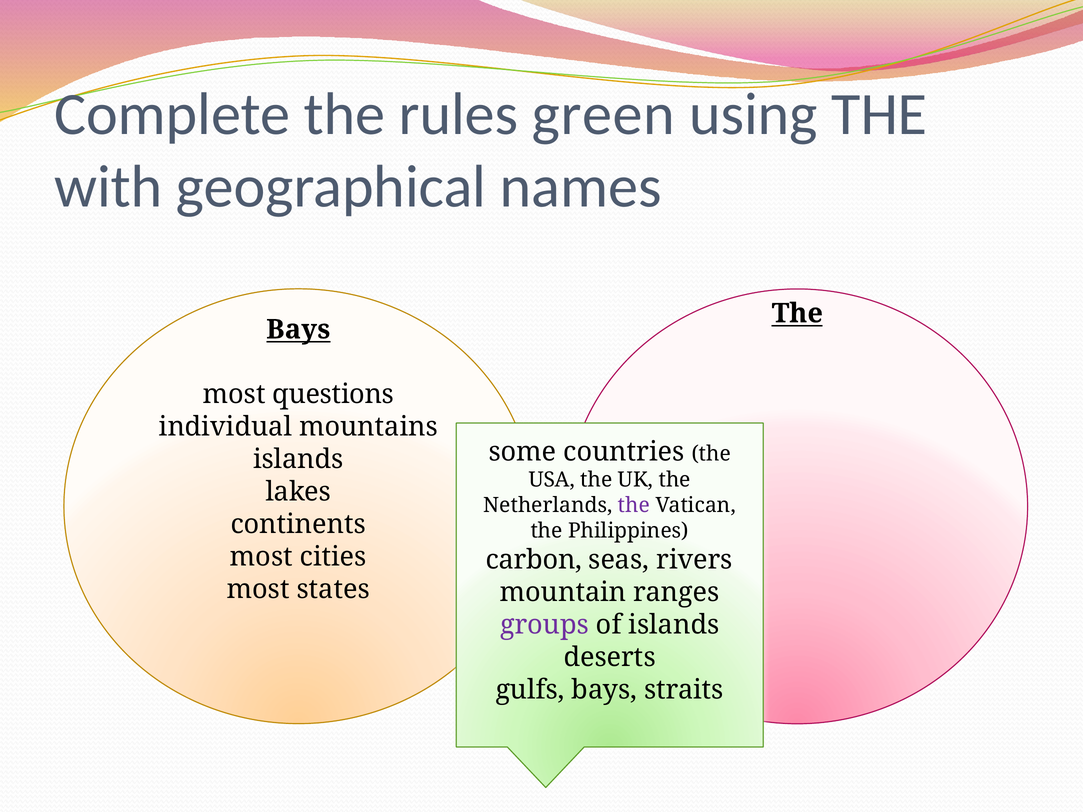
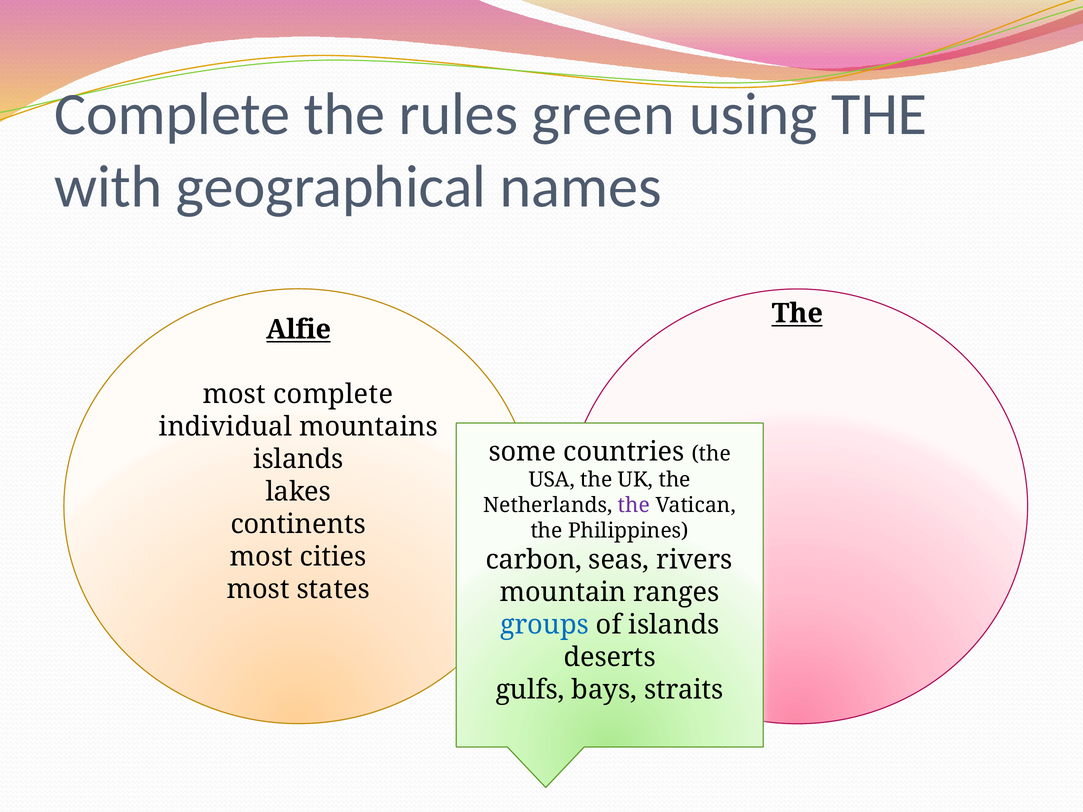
Bays: Bays -> Alfie (299, 330)
most questions: questions -> complete (333, 395)
groups colour: purple -> blue (544, 625)
